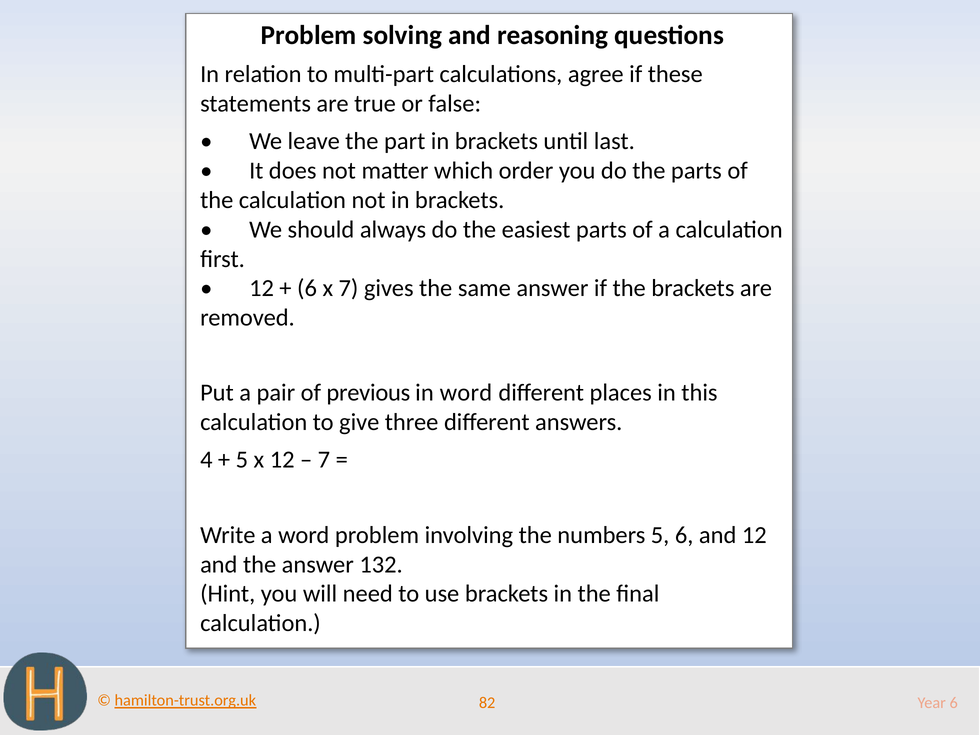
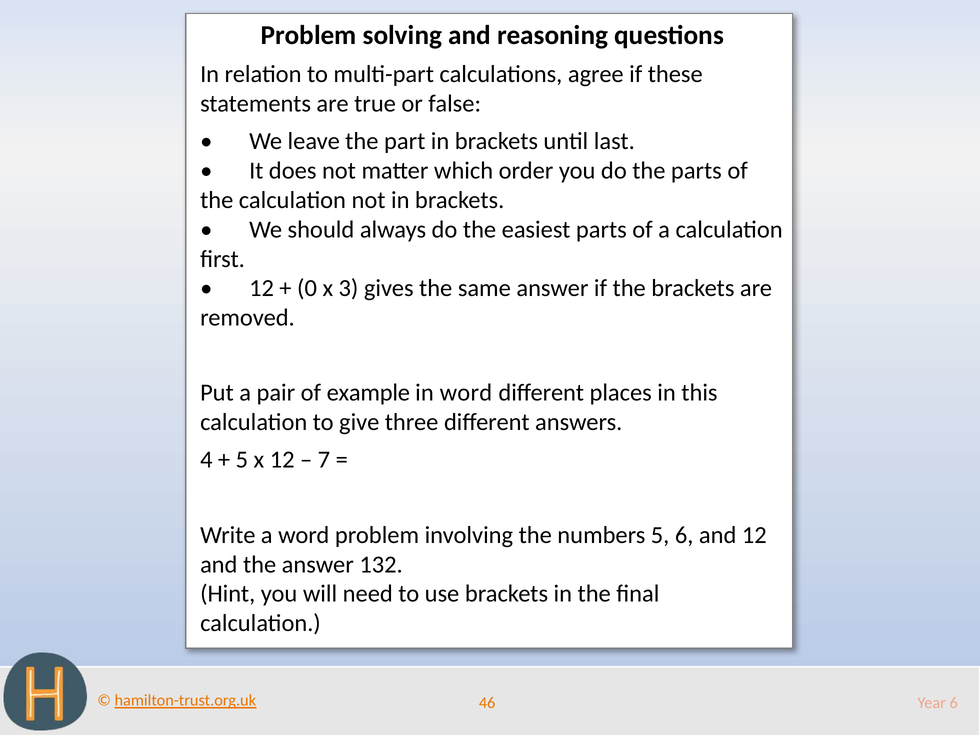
6: 6 -> 0 (307, 288)
x 7: 7 -> 3 (348, 288)
previous: previous -> example (368, 393)
82: 82 -> 46 (487, 703)
